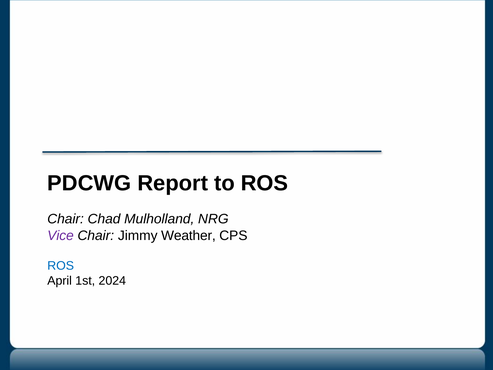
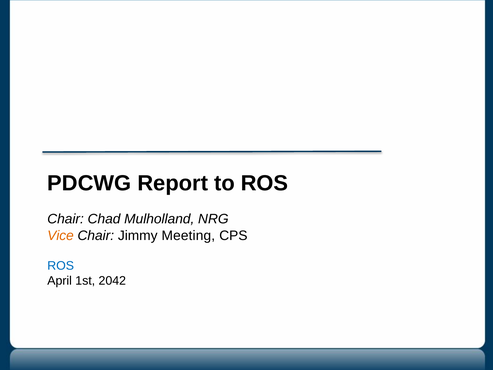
Vice colour: purple -> orange (61, 235)
Weather: Weather -> Meeting (188, 235)
2024: 2024 -> 2042 (112, 280)
